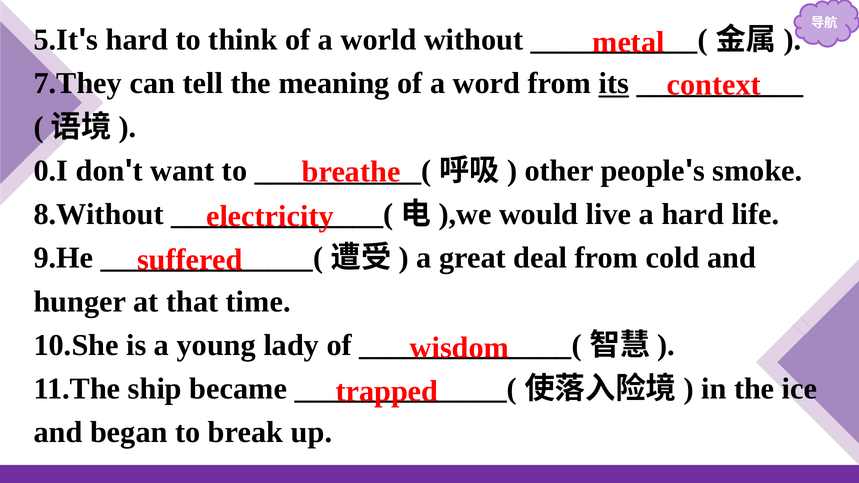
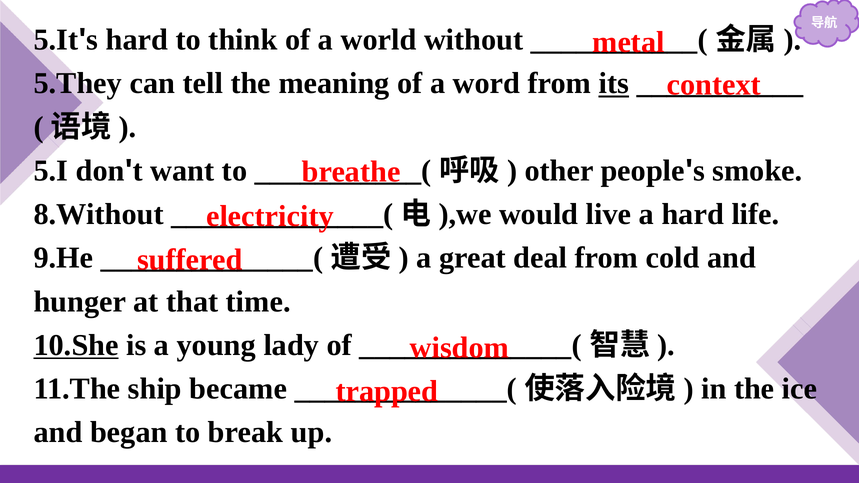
7.They: 7.They -> 5.They (78, 83)
0.I: 0.I -> 5.I (51, 171)
10.She underline: none -> present (76, 345)
